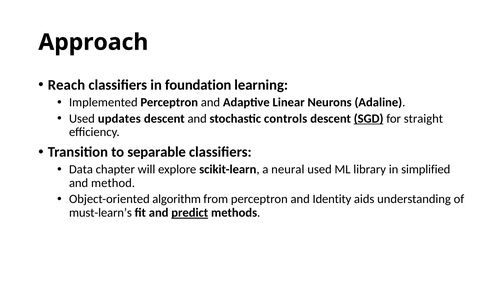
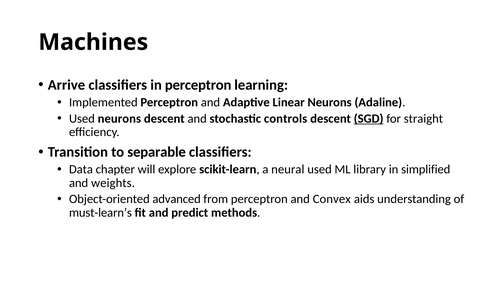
Approach: Approach -> Machines (93, 42)
Reach: Reach -> Arrive (66, 85)
in foundation: foundation -> perceptron (198, 85)
Used updates: updates -> neurons (119, 119)
method: method -> weights (113, 183)
algorithm: algorithm -> advanced (177, 199)
Identity: Identity -> Convex (332, 199)
predict underline: present -> none (190, 213)
